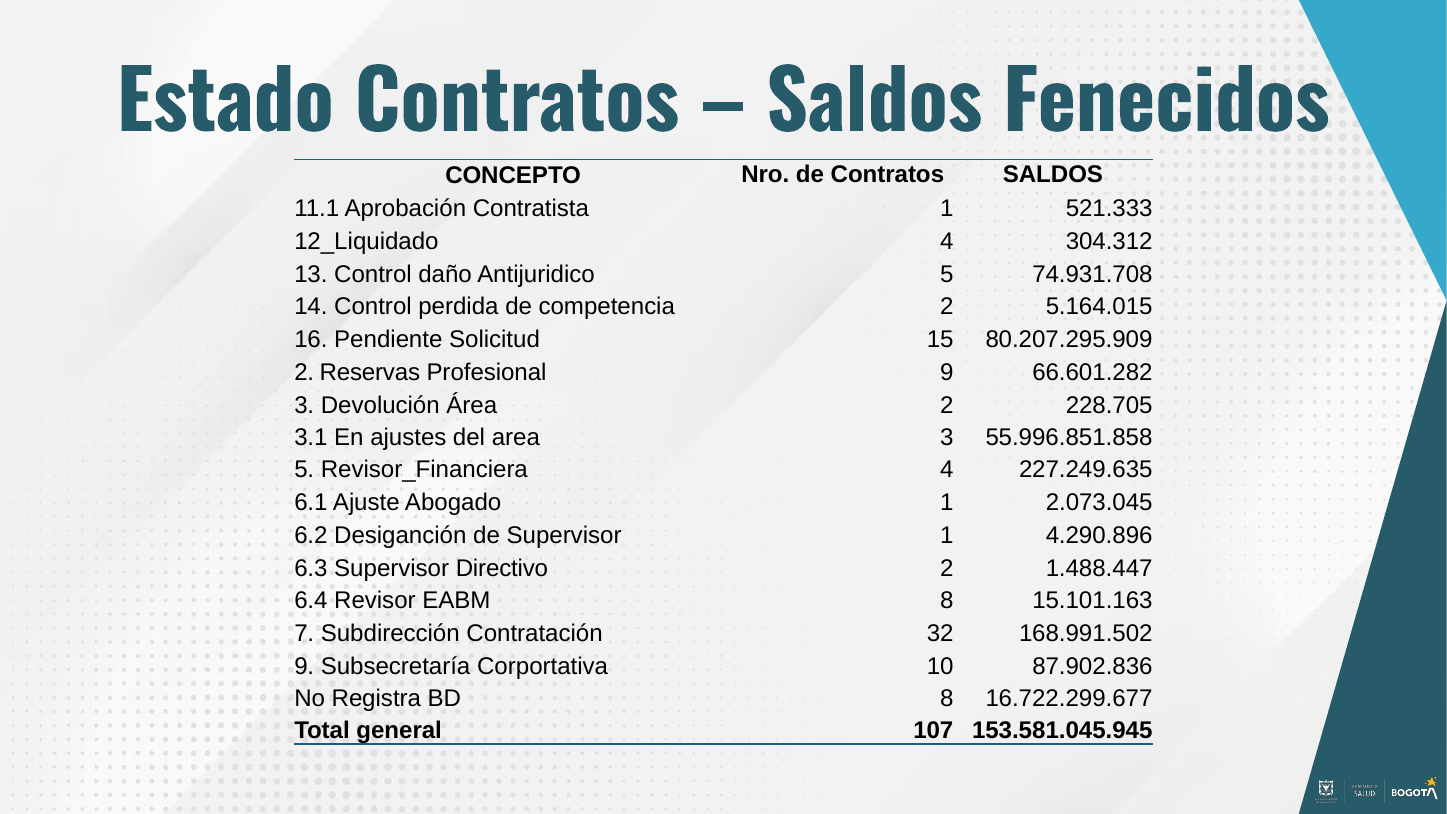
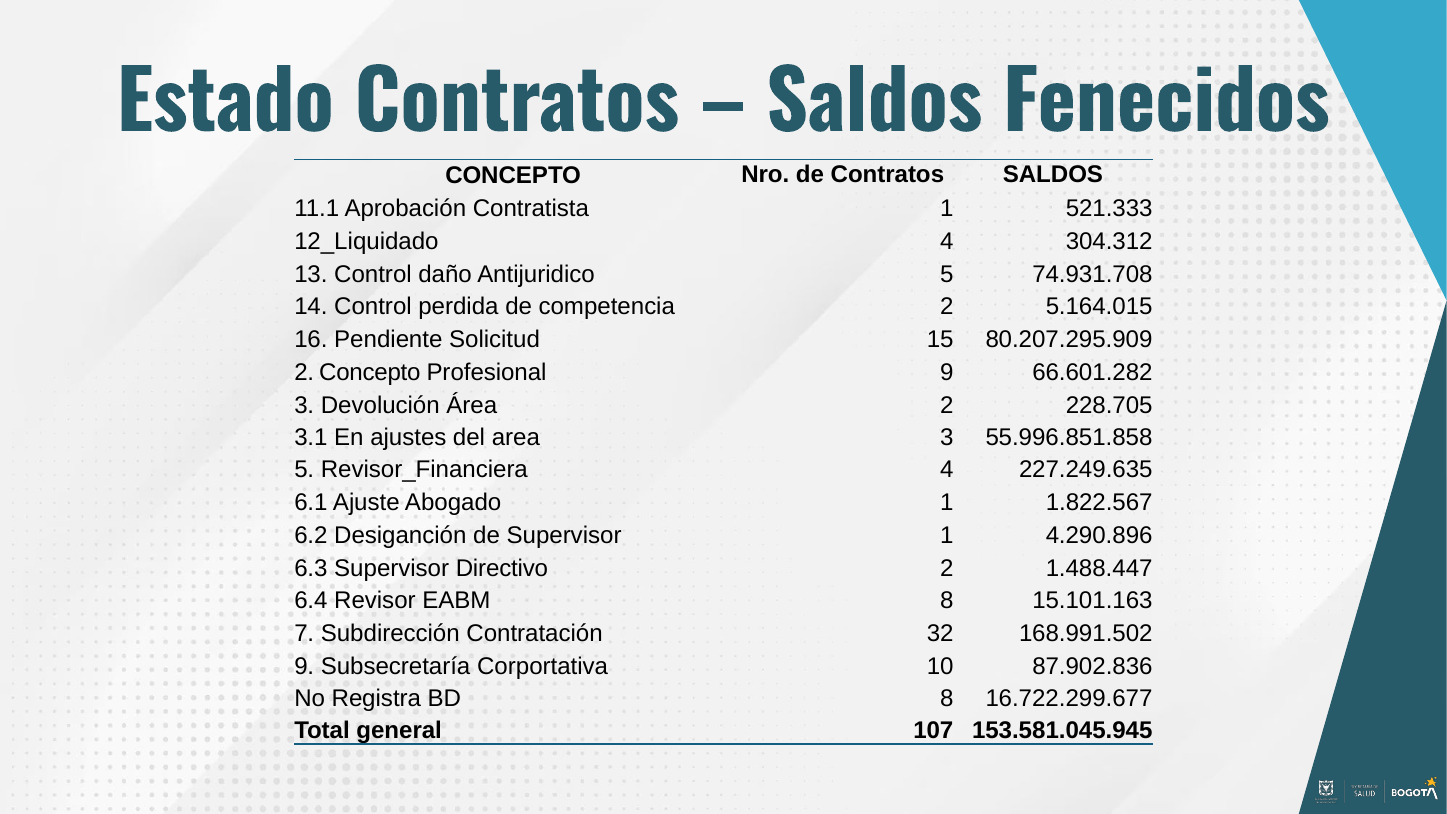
2 Reservas: Reservas -> Concepto (370, 373)
2.073.045: 2.073.045 -> 1.822.567 (1099, 503)
